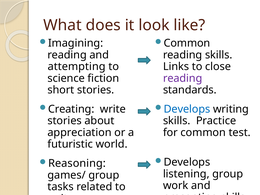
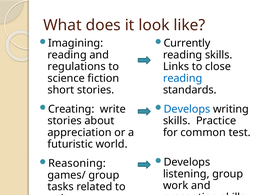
Common: Common -> Currently (187, 43)
attempting: attempting -> regulations (77, 67)
reading colour: purple -> blue (183, 78)
